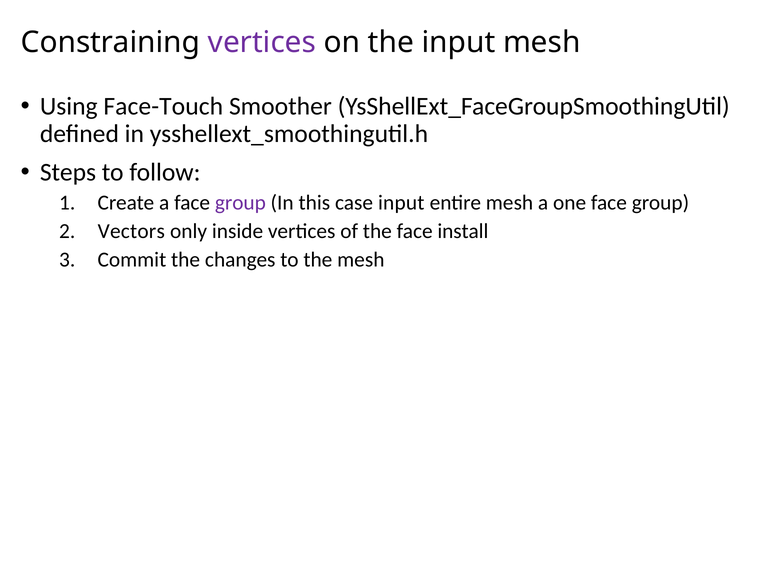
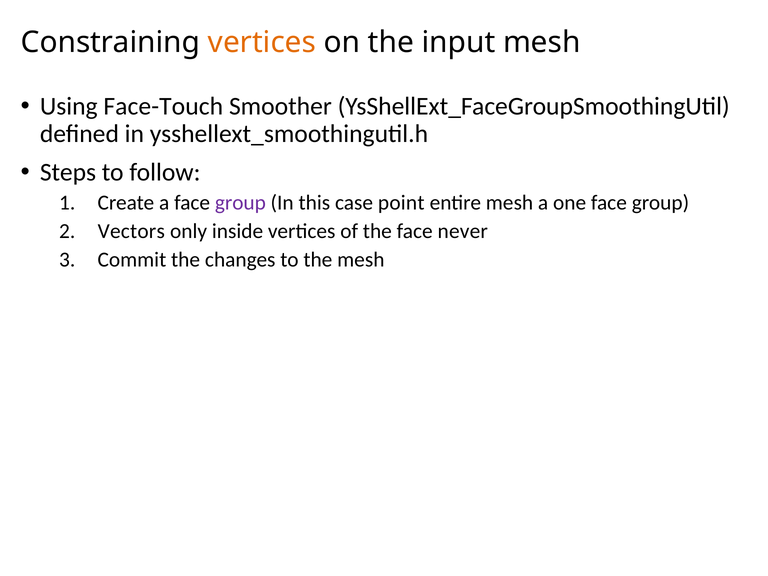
vertices colour: purple -> orange (262, 42)
case input: input -> point (401, 203)
install: install -> never (463, 231)
